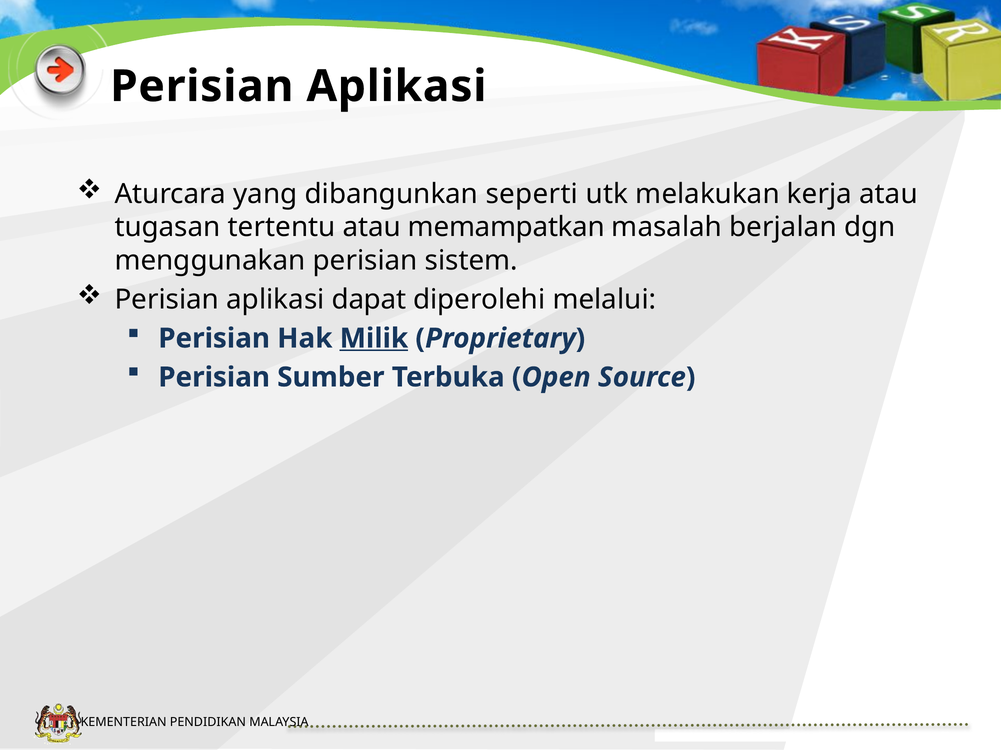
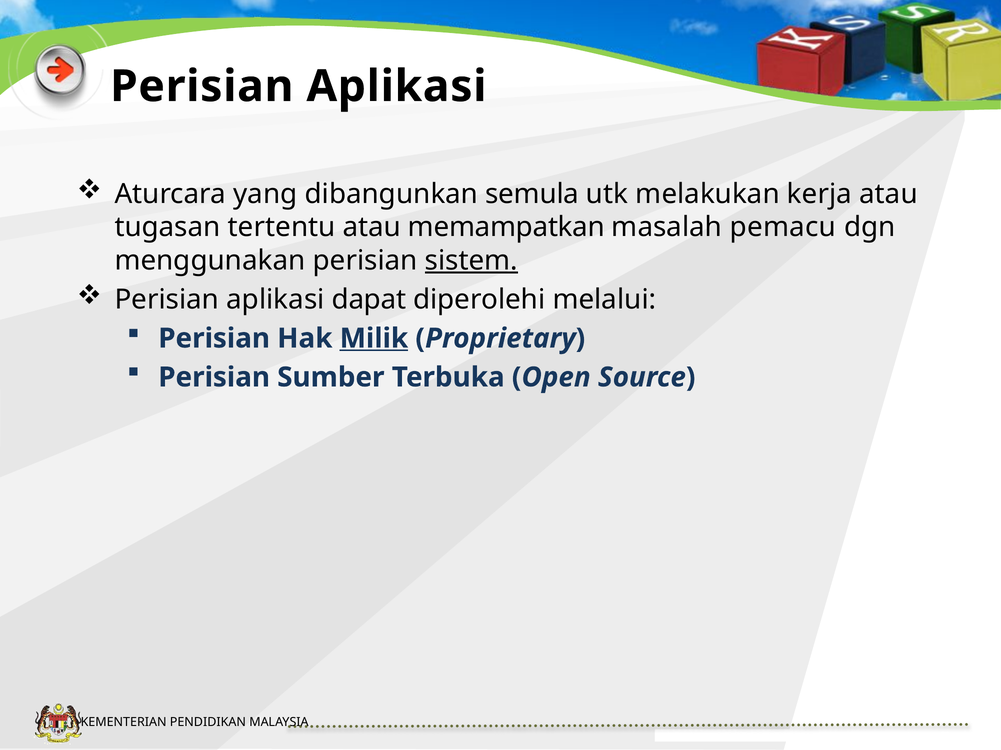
seperti: seperti -> semula (532, 194)
berjalan: berjalan -> pemacu (783, 227)
sistem underline: none -> present (471, 261)
